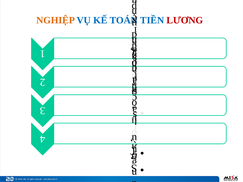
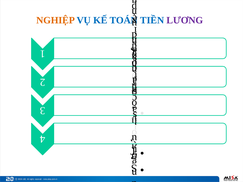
LƯƠNG colour: red -> purple (185, 20)
